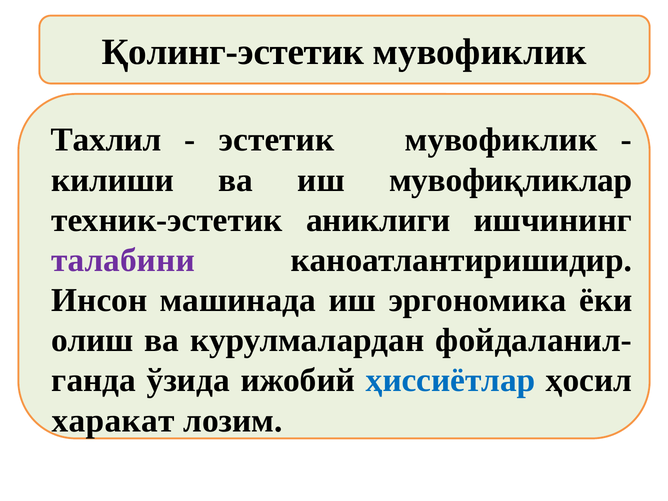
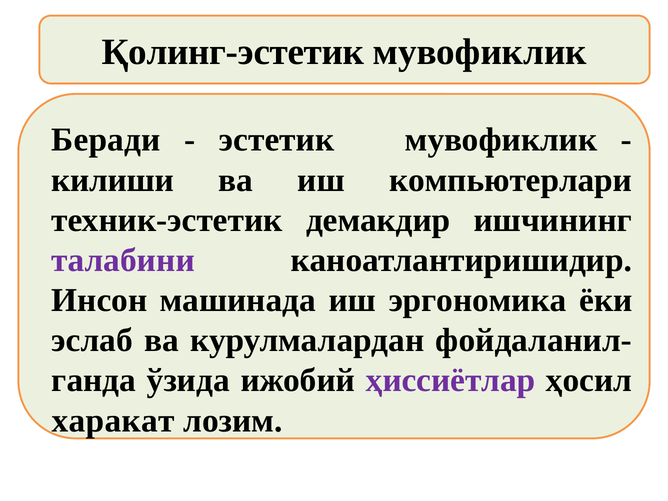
Тахлил: Тахлил -> Беради (106, 140)
мувофиқликлар: мувофиқликлар -> компьютерлари (511, 180)
аниклиги: аниклиги -> демакдир (378, 220)
олиш: олиш -> эслаб (92, 340)
ҳиссиётлар colour: blue -> purple (451, 380)
